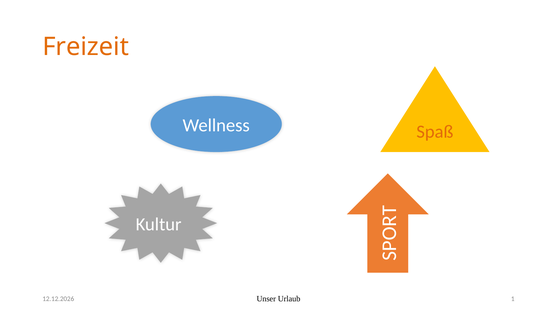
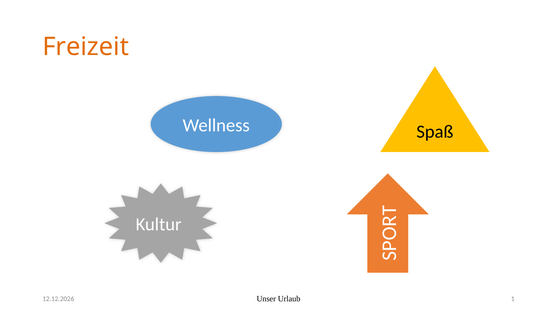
Spaß colour: orange -> black (435, 132)
